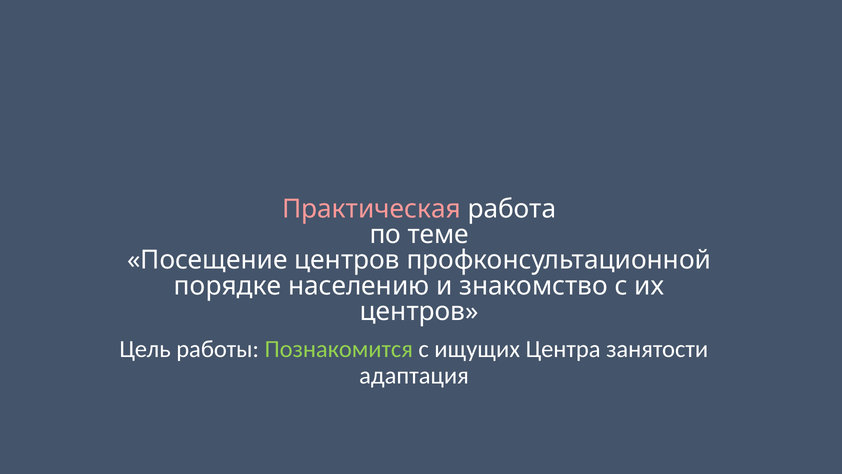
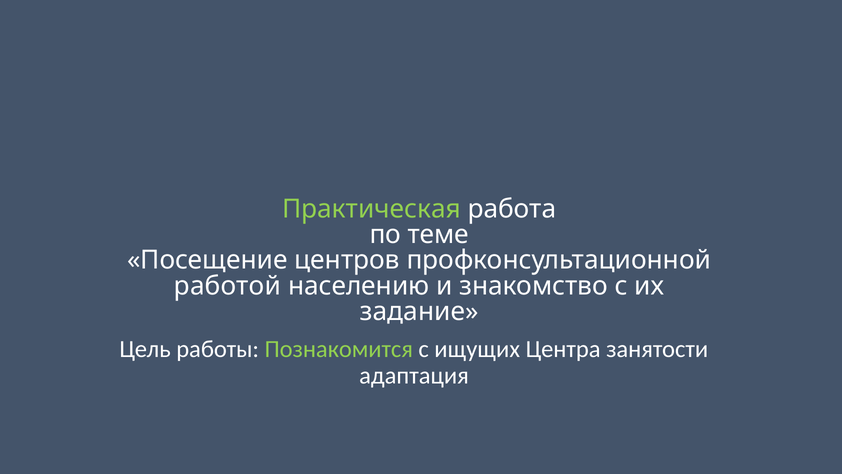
Практическая colour: pink -> light green (372, 209)
порядке: порядке -> работой (227, 286)
центров: центров -> задание (419, 311)
